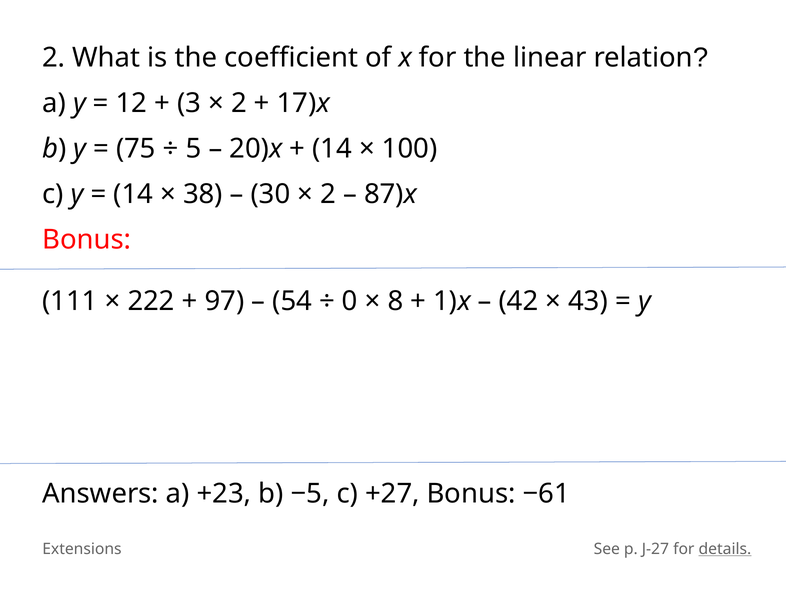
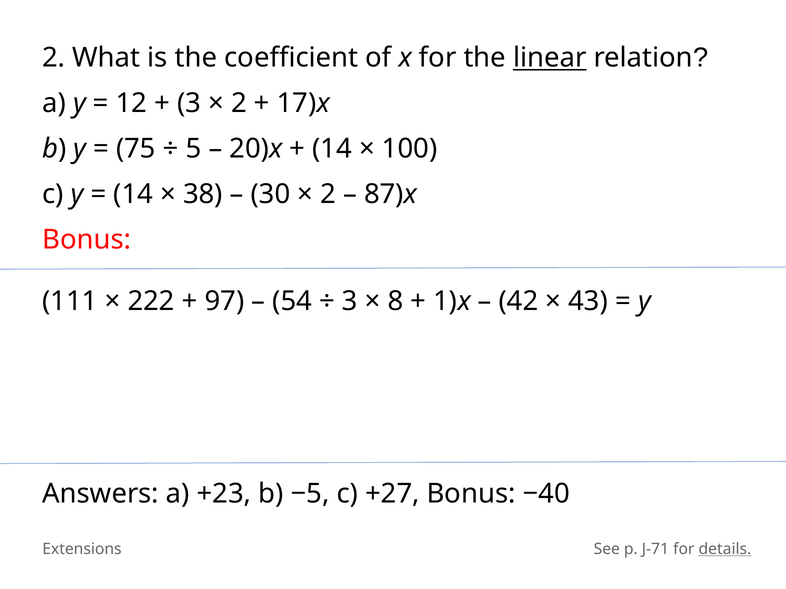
linear underline: none -> present (550, 58)
0: 0 -> 3 (350, 302)
−61: −61 -> −40 (546, 494)
J-27: J-27 -> J-71 (655, 549)
